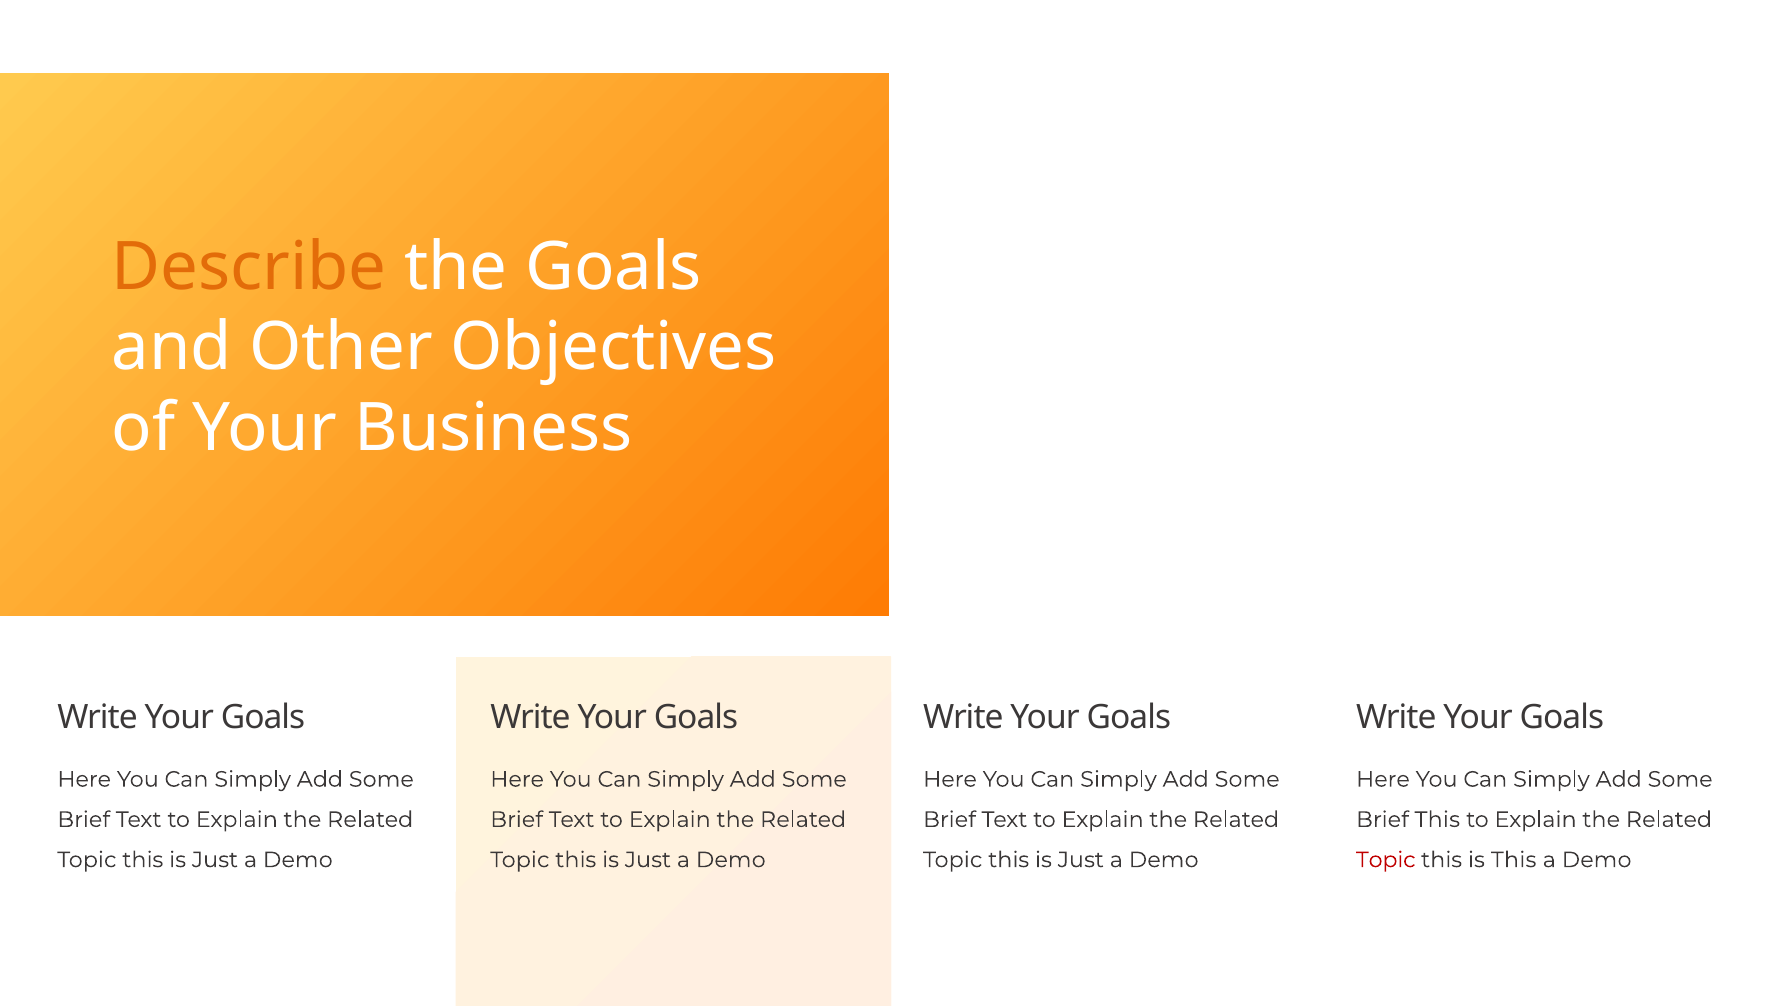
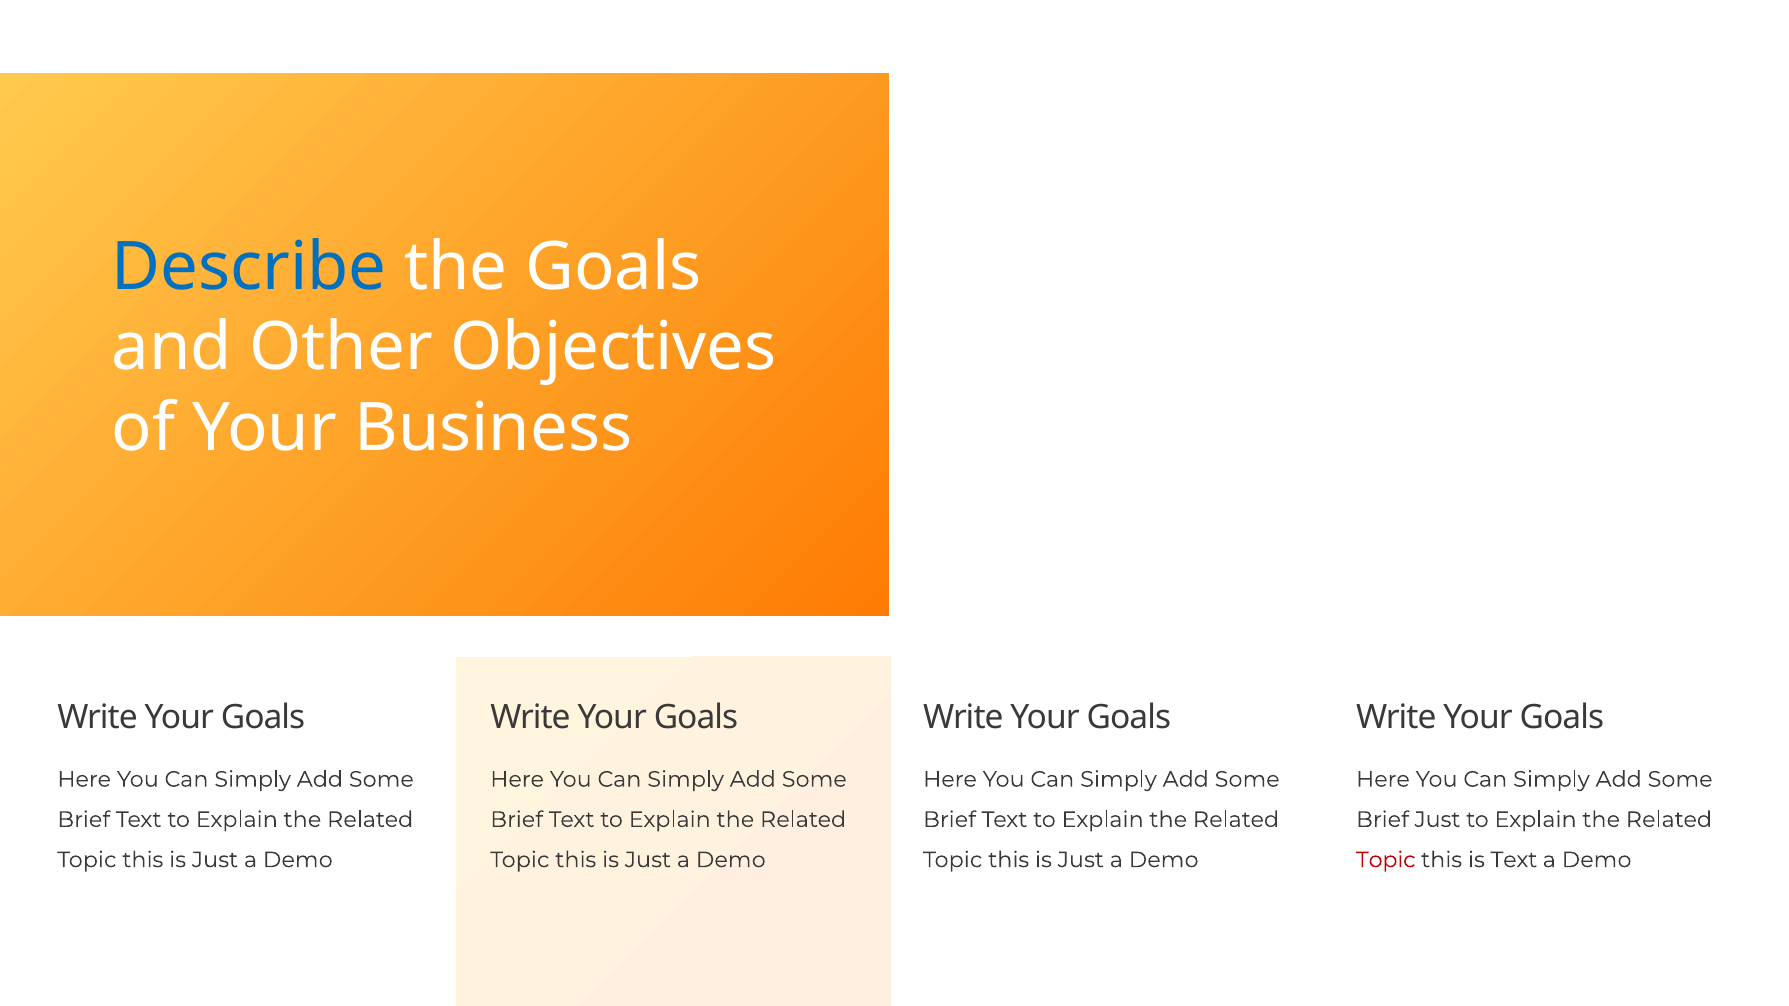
Describe colour: orange -> blue (249, 267)
Brief This: This -> Just (1437, 820)
is This: This -> Text (1514, 860)
